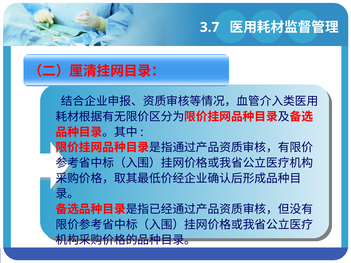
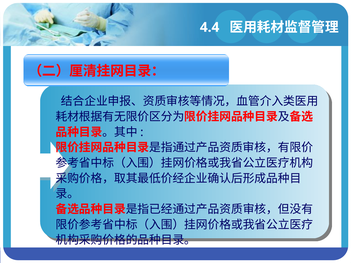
3.7: 3.7 -> 4.4 (210, 27)
